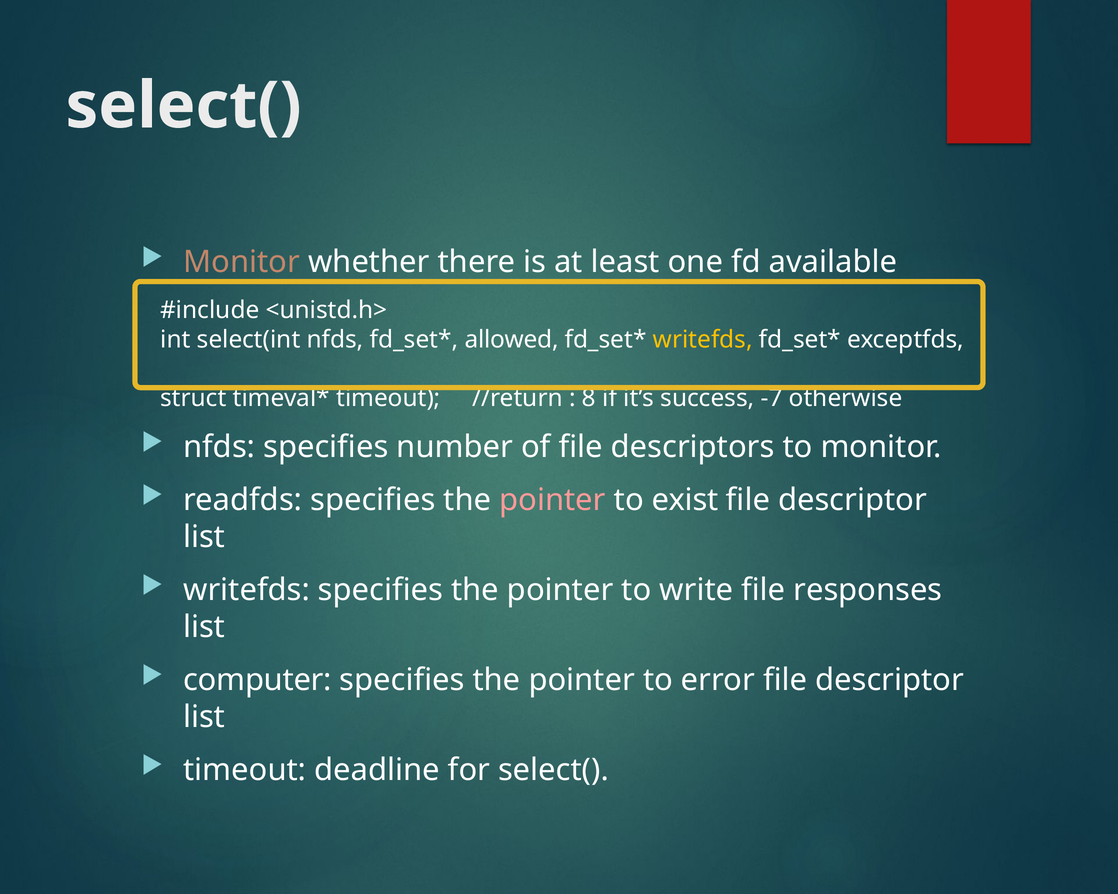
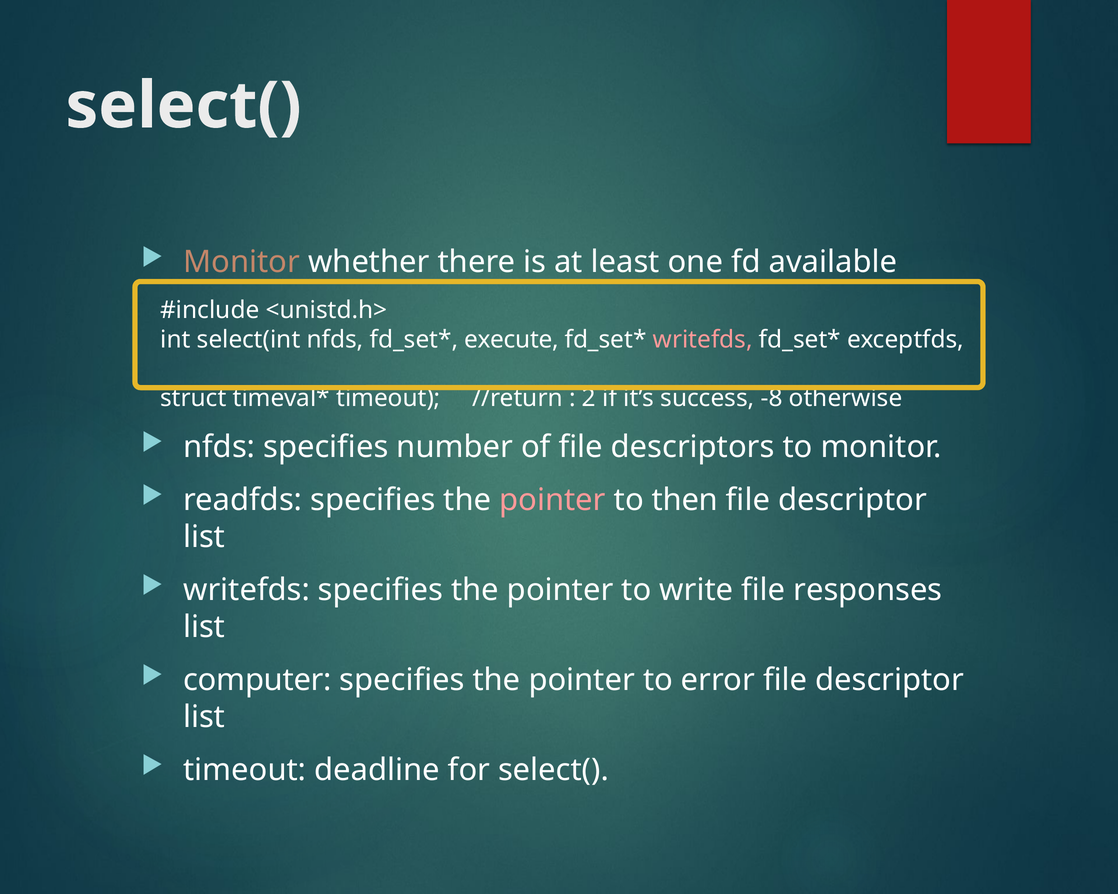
allowed: allowed -> execute (512, 340)
writefds colour: yellow -> pink (703, 340)
8: 8 -> 2 (589, 398)
-7: -7 -> -8 (772, 398)
exist: exist -> then (685, 500)
